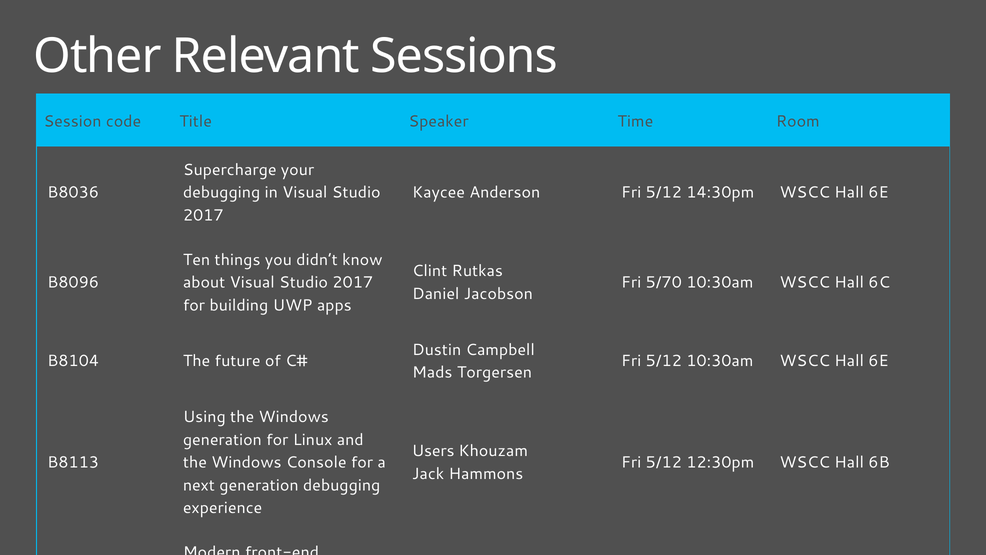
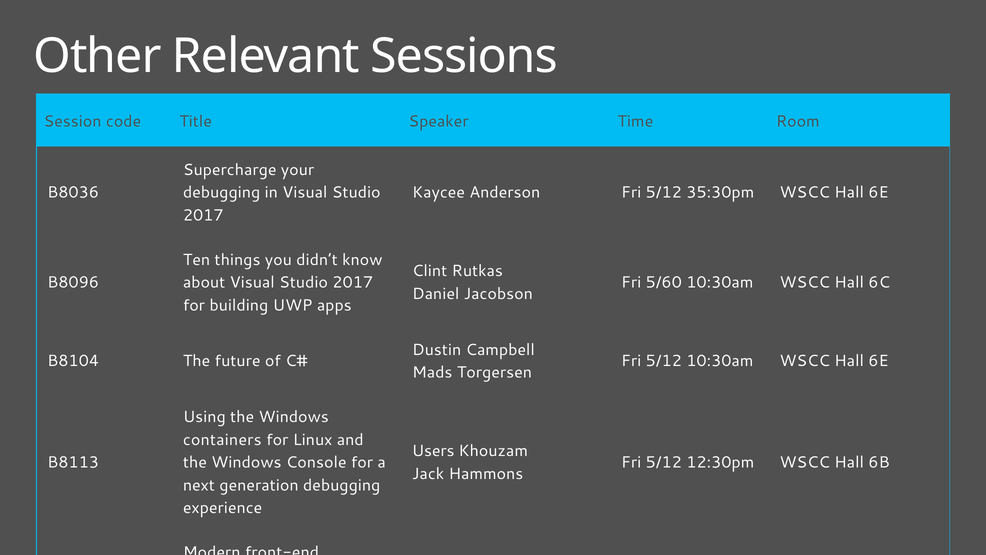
14:30pm: 14:30pm -> 35:30pm (720, 192)
5/70: 5/70 -> 5/60 (664, 282)
generation: generation -> containers (222, 439)
